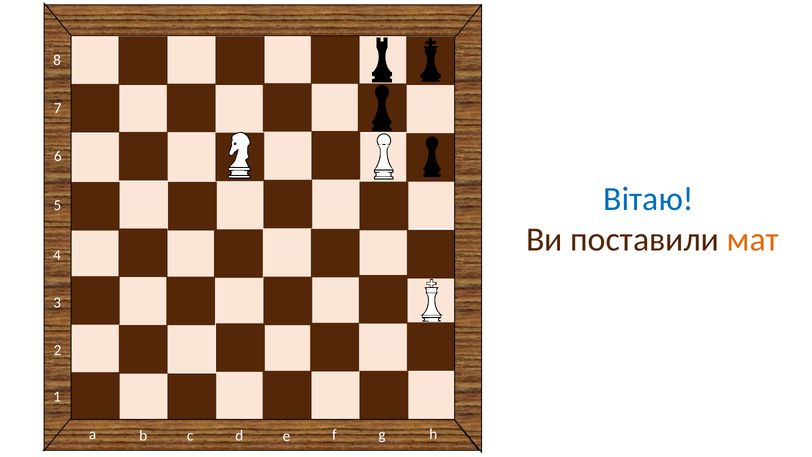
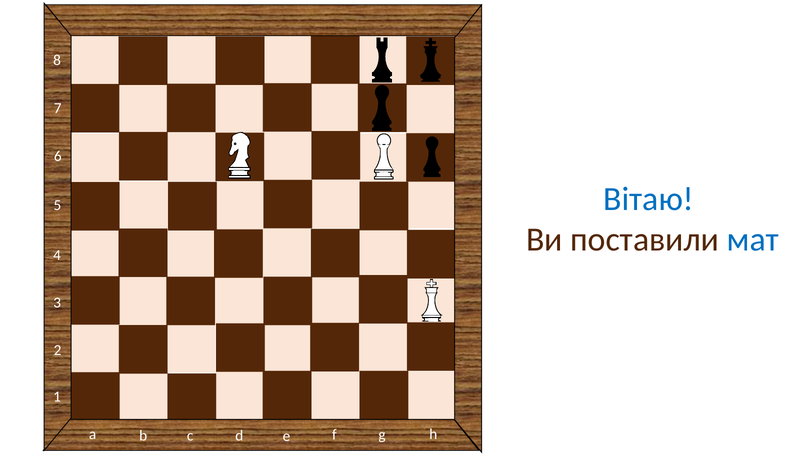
мат colour: orange -> blue (753, 240)
